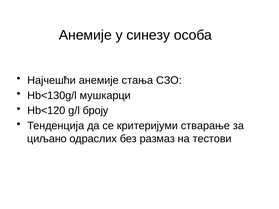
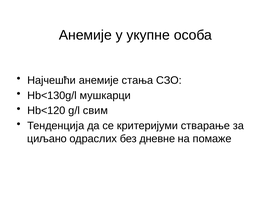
синезу: синезу -> укупне (148, 35)
броју: броју -> свим (95, 111)
размаз: размаз -> дневнe (157, 139)
тестови: тестови -> помаже (212, 139)
